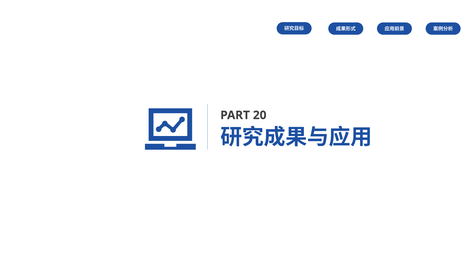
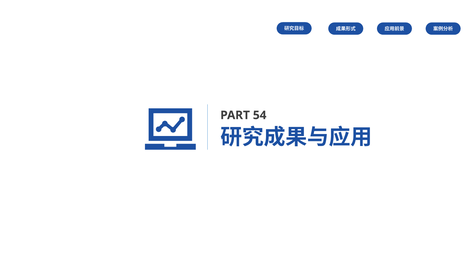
20: 20 -> 54 (260, 115)
